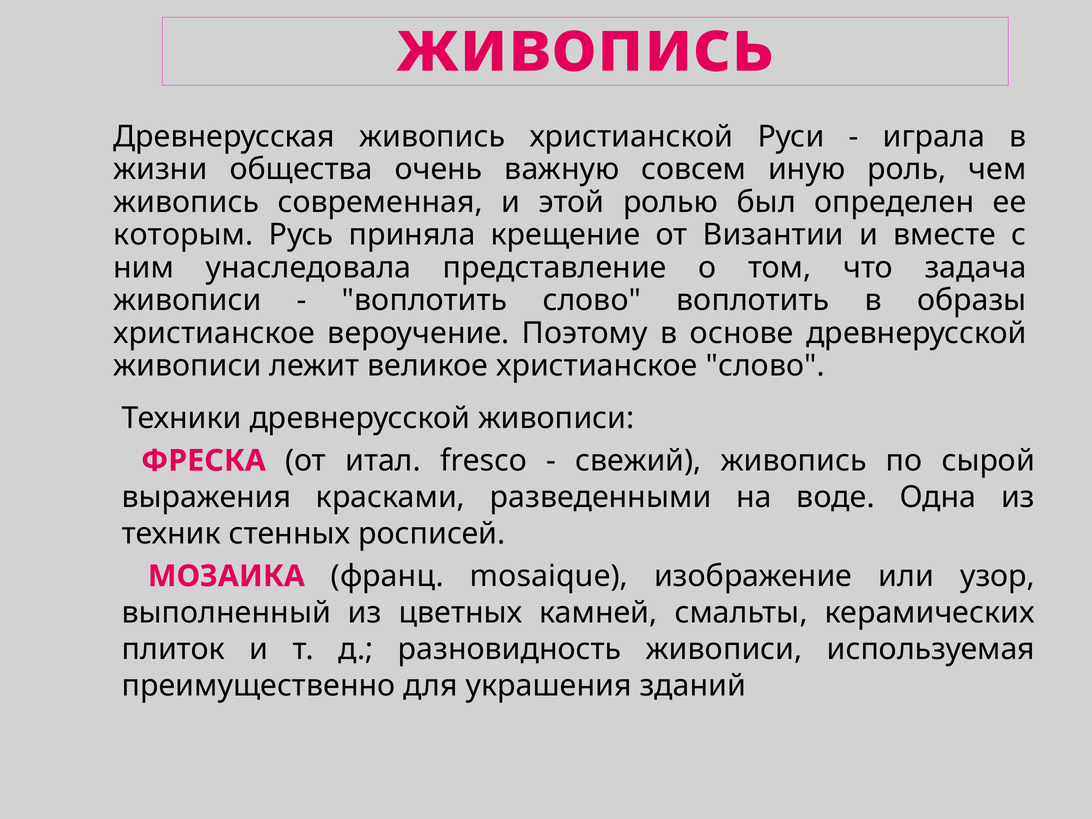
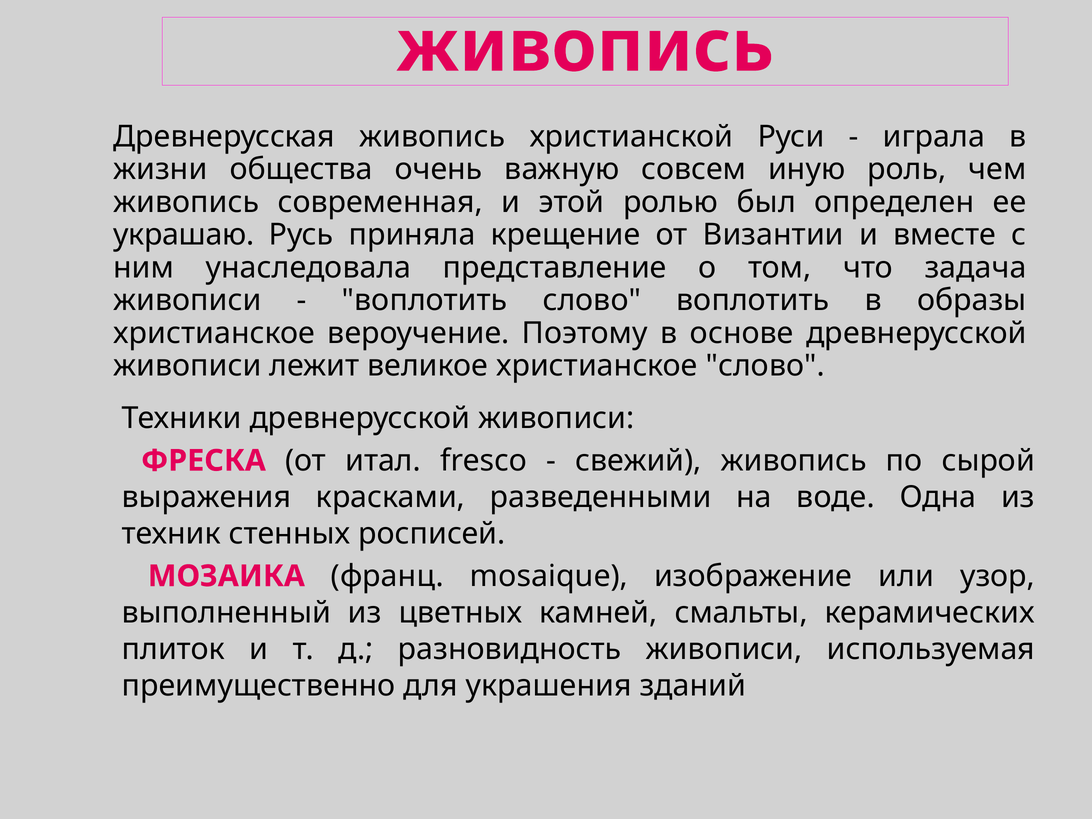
которым: которым -> украшаю (184, 235)
